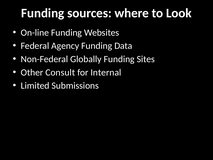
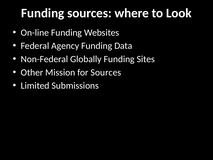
Consult: Consult -> Mission (60, 72)
for Internal: Internal -> Sources (106, 72)
